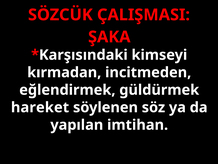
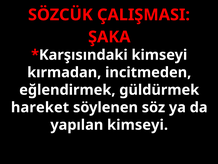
yapılan imtihan: imtihan -> kimseyi (138, 125)
